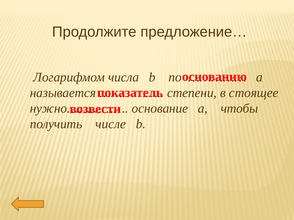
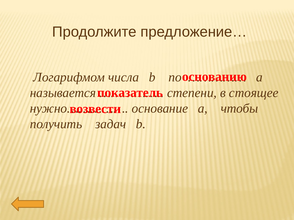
числе: числе -> задач (111, 124)
